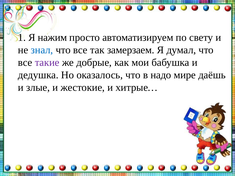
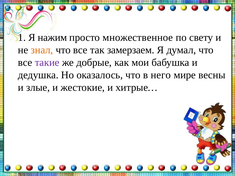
автоматизируем: автоматизируем -> множественное (138, 38)
знал colour: blue -> orange (42, 50)
надо: надо -> него (161, 75)
даёшь: даёшь -> весны (212, 75)
